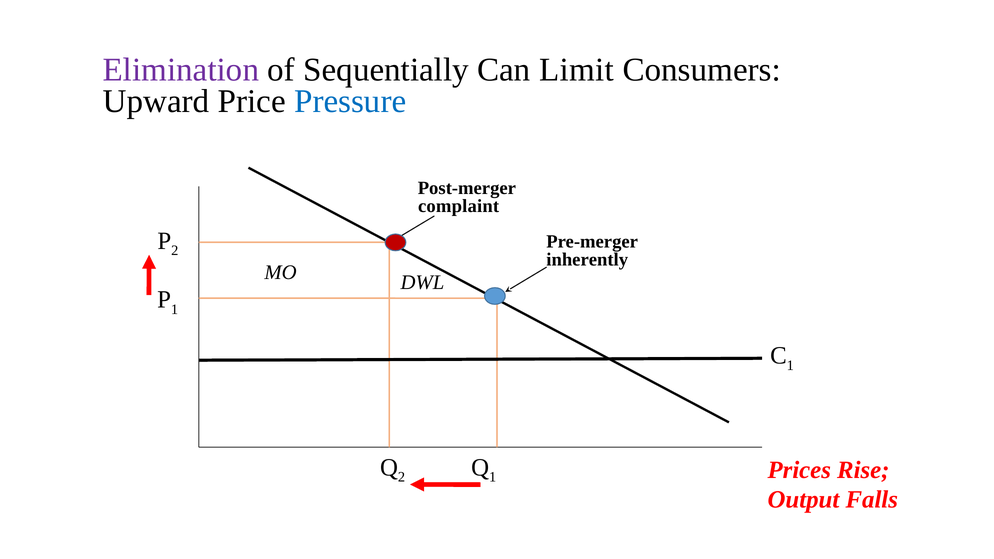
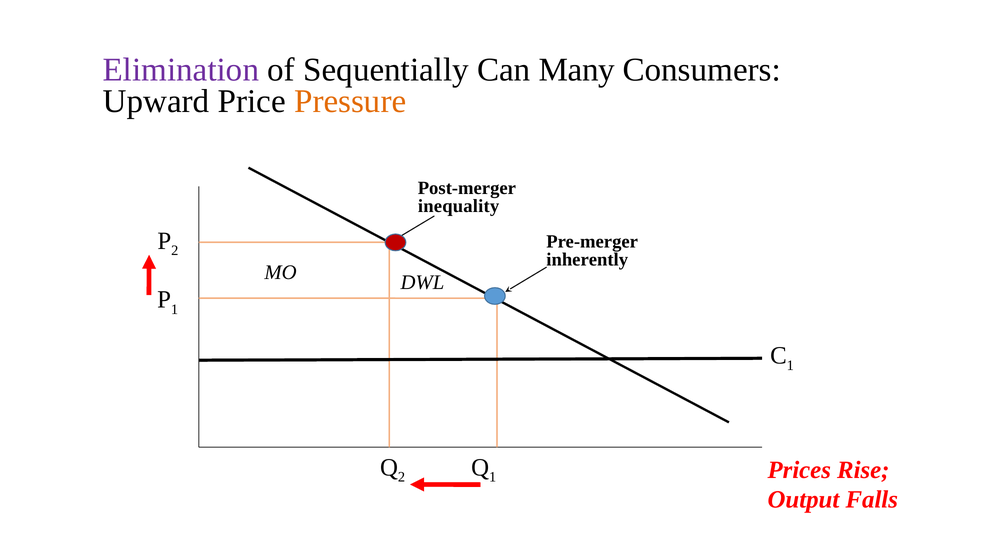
Limit: Limit -> Many (577, 70)
Pressure colour: blue -> orange (350, 102)
complaint: complaint -> inequality (459, 206)
